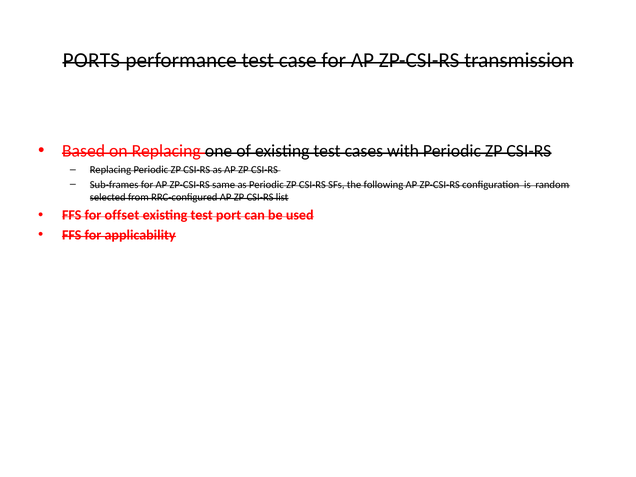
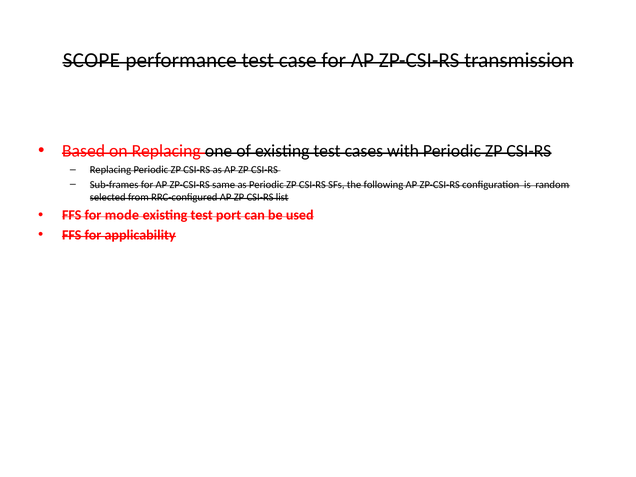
PORTS: PORTS -> SCOPE (91, 60)
offset: offset -> mode (122, 215)
